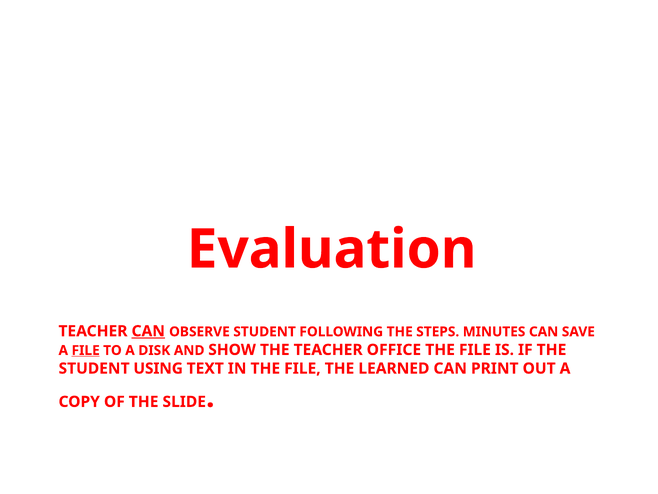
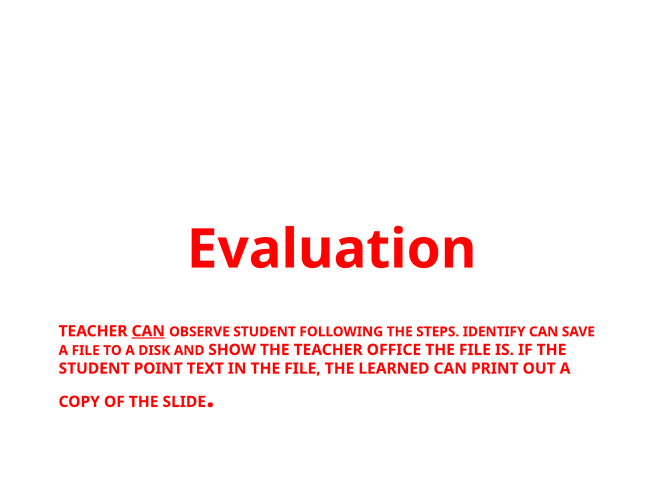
MINUTES: MINUTES -> IDENTIFY (494, 331)
FILE underline: present -> none (86, 350)
USING: USING -> POINT (158, 368)
